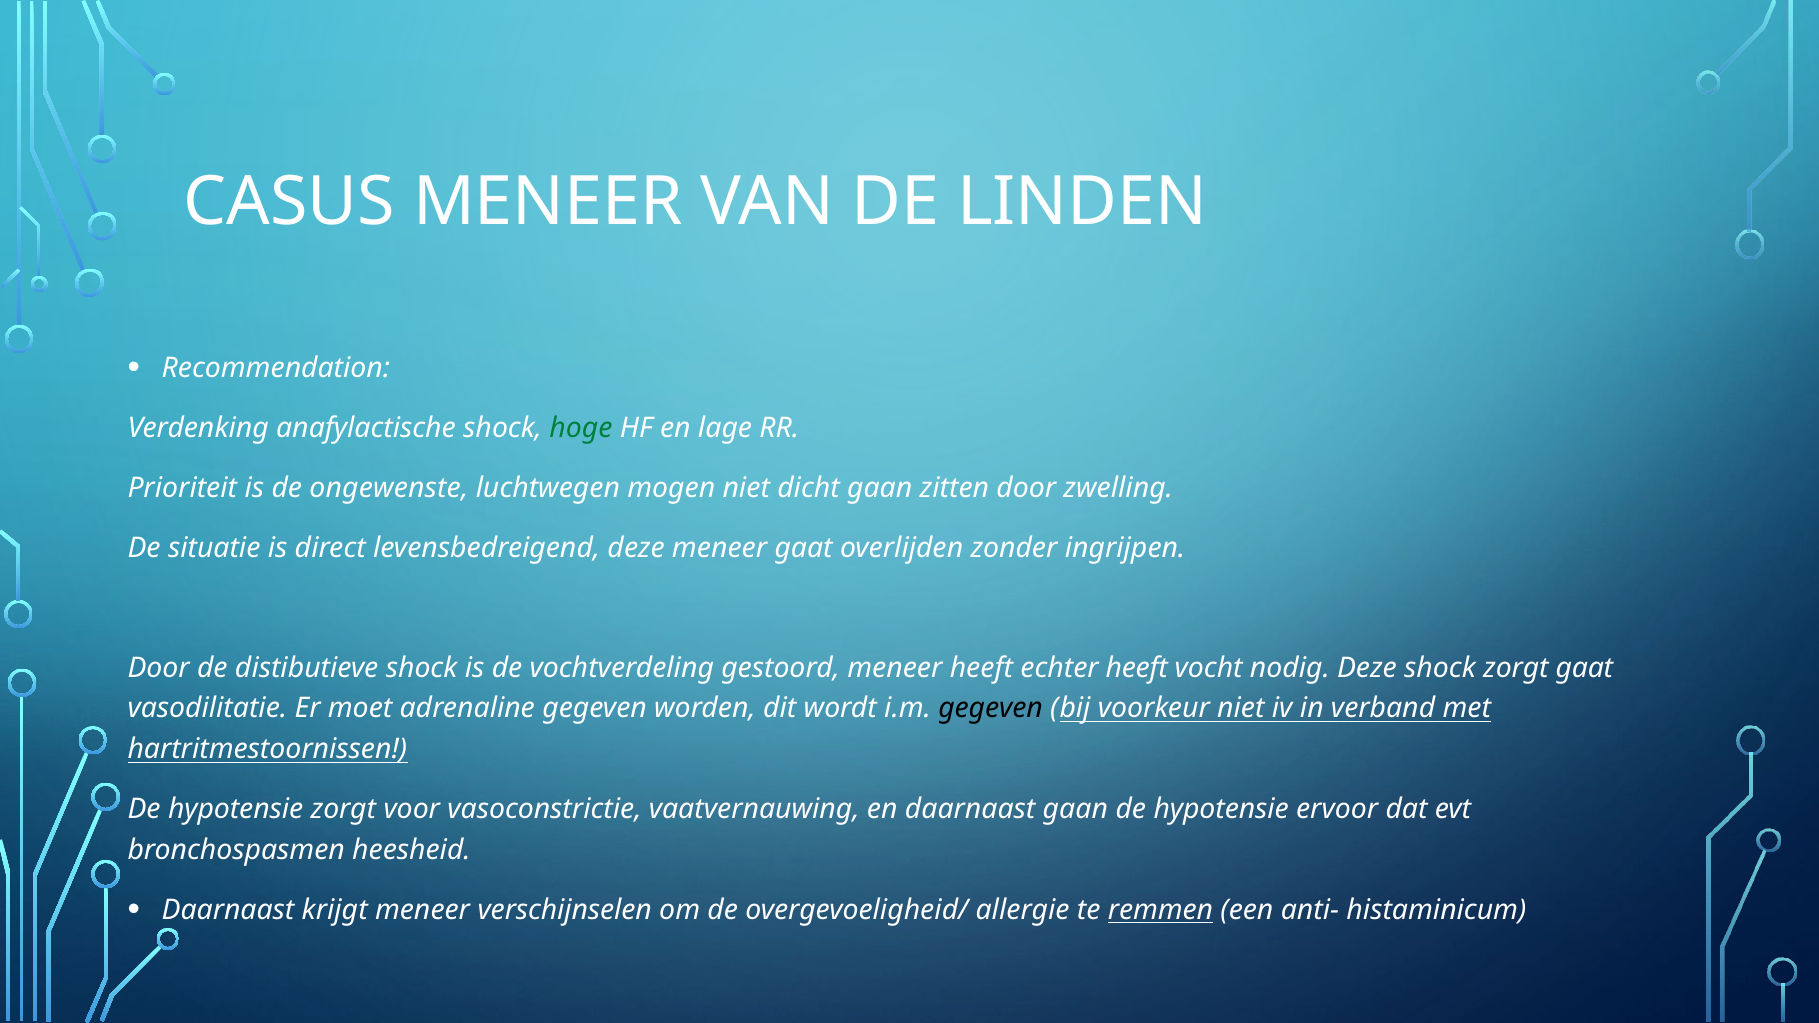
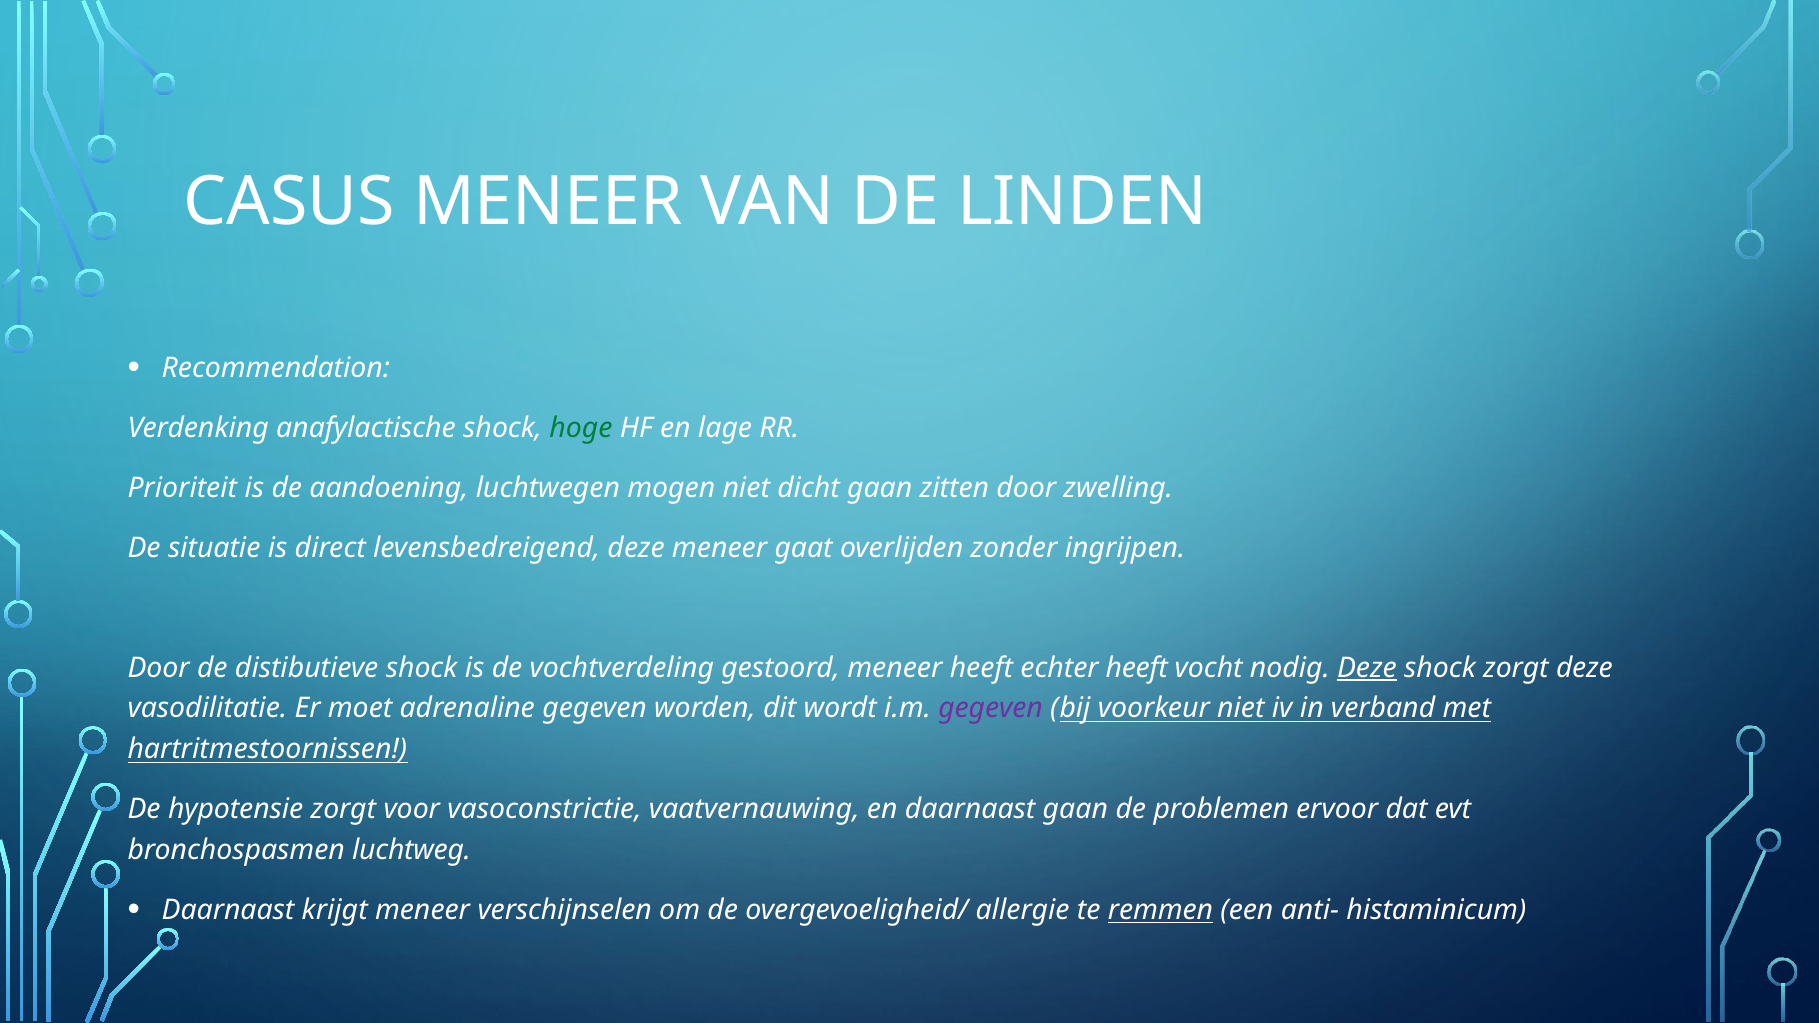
ongewenste: ongewenste -> aandoening (389, 488)
Deze underline: none -> present (1367, 668)
zorgt gaat: gaat -> deze (1584, 668)
gegeven colour: black -> purple (991, 709)
hypotensie: hypotensie -> problemen (1221, 809)
heesheid: heesheid -> luchtweg (412, 850)
